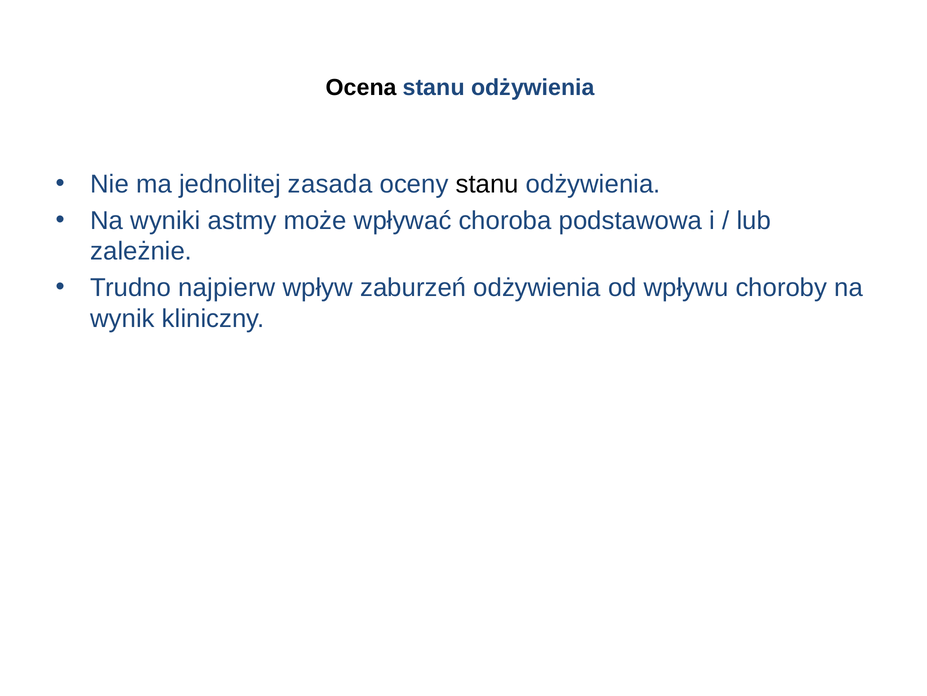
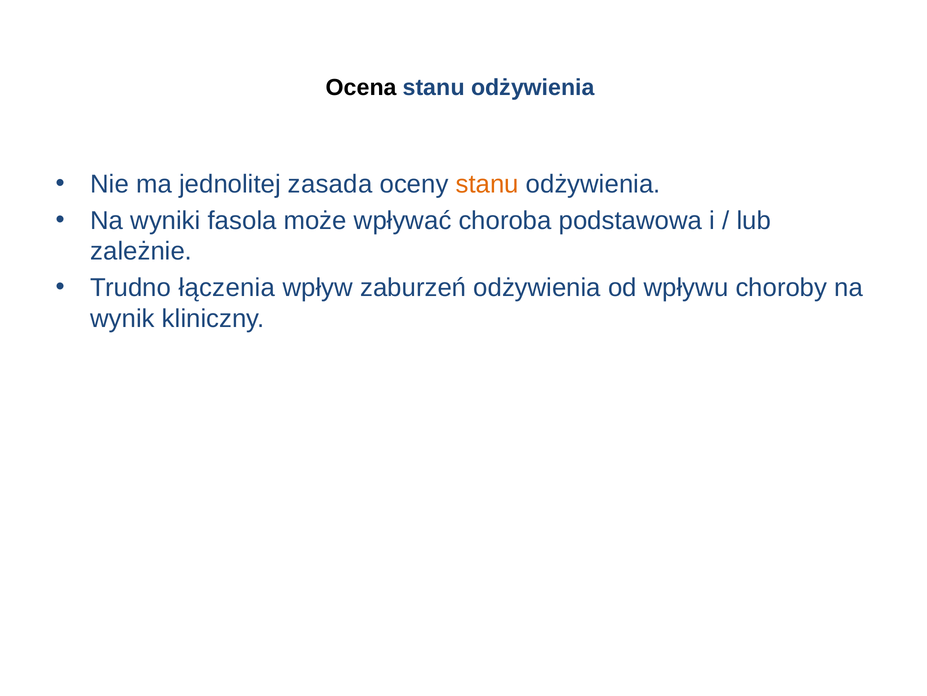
stanu colour: black -> orange (487, 184)
astmy: astmy -> fasola (242, 220)
najpierw: najpierw -> łączenia (227, 287)
